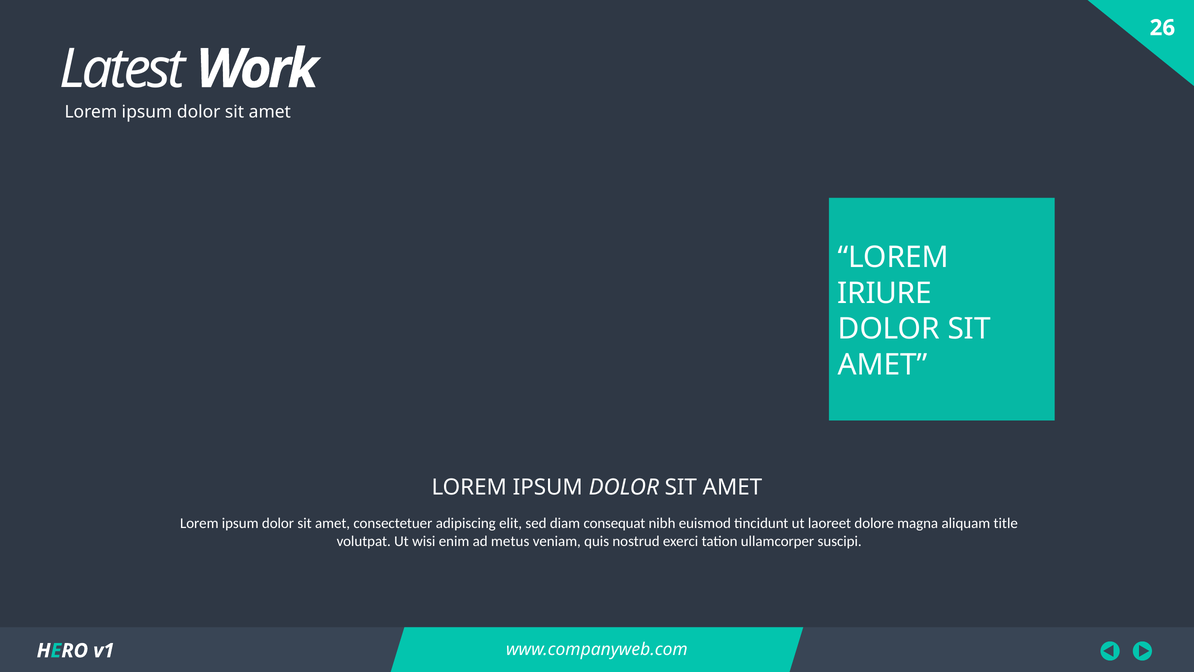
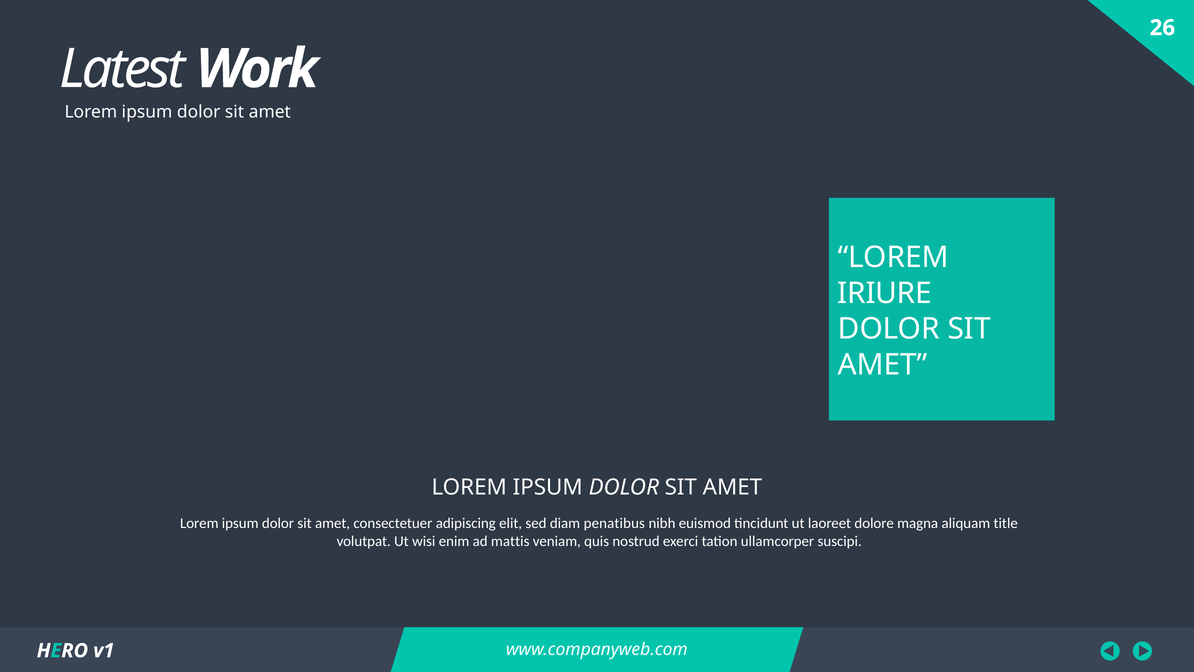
consequat: consequat -> penatibus (614, 523)
metus: metus -> mattis (510, 541)
